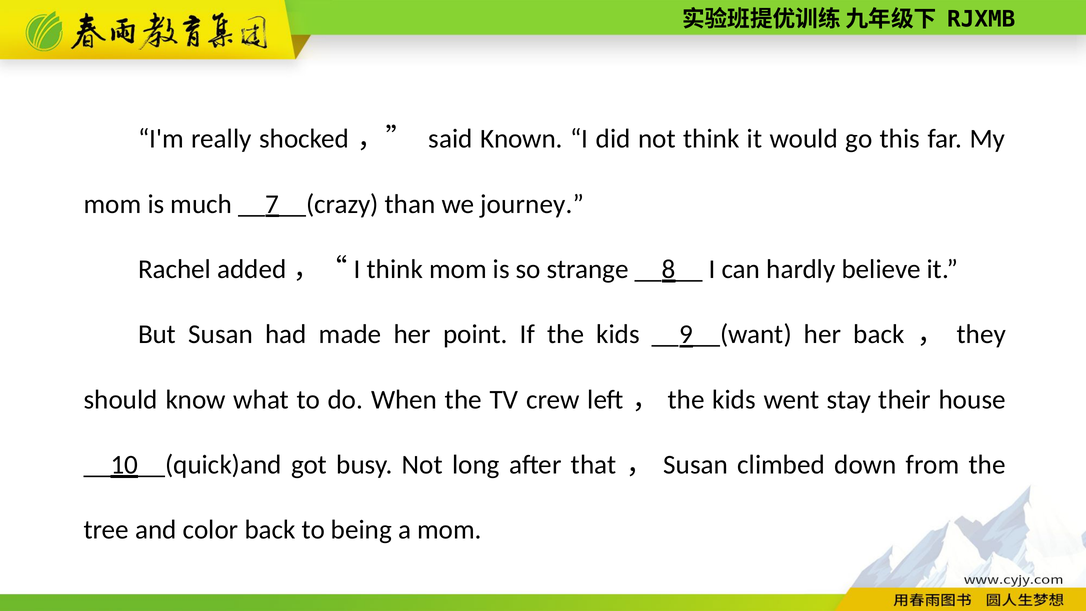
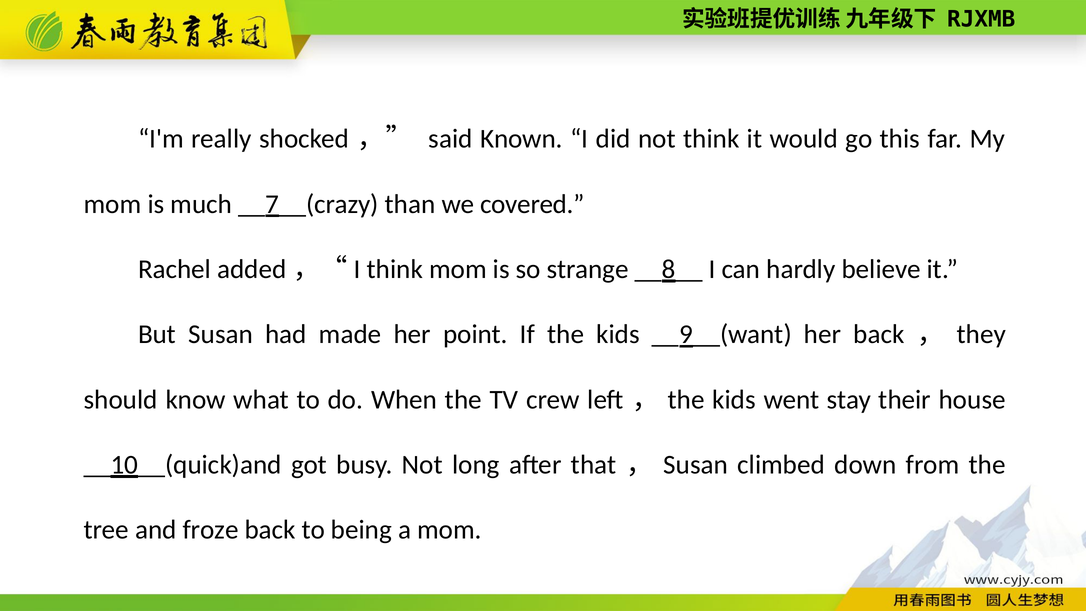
journey: journey -> covered (532, 204)
color: color -> froze (211, 530)
